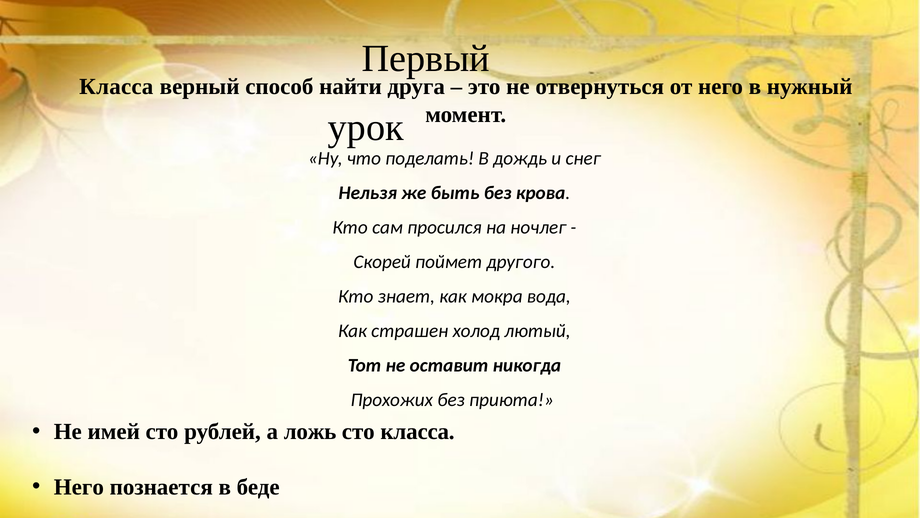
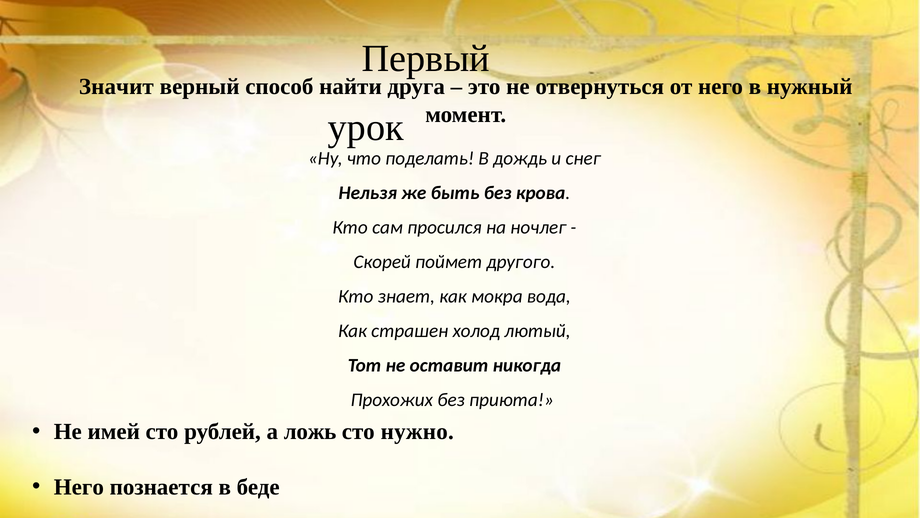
Класса: Класса -> Значит (116, 87)
сто класса: класса -> нужно (417, 431)
